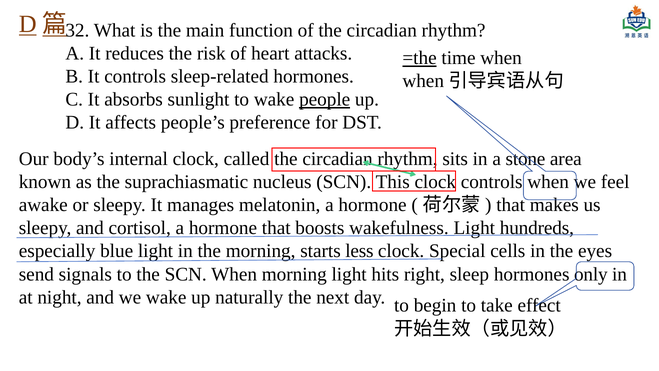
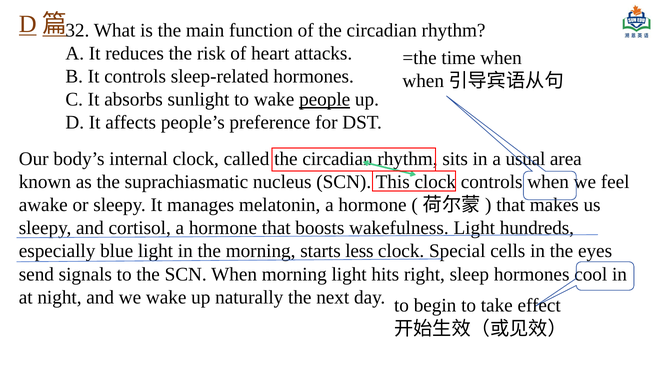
=the underline: present -> none (420, 58)
stone: stone -> usual (525, 159)
only: only -> cool (591, 274)
